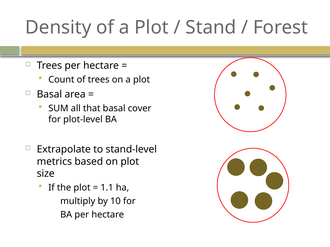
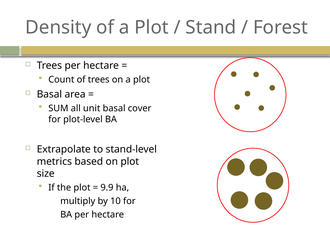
that: that -> unit (92, 109)
1.1: 1.1 -> 9.9 (107, 188)
